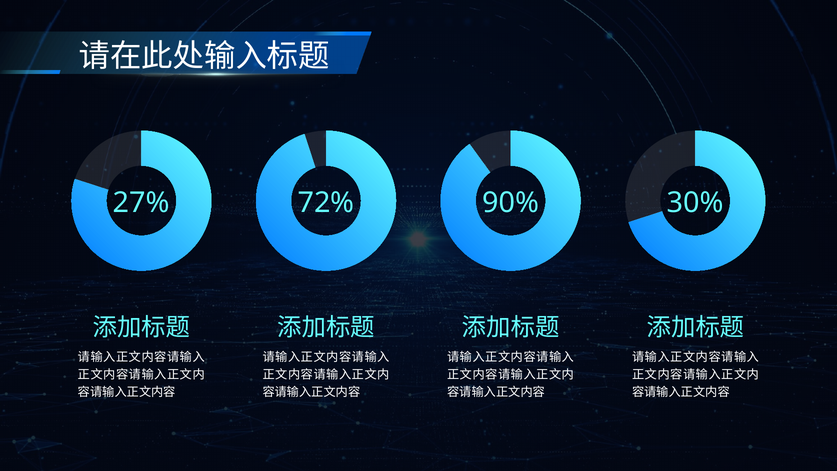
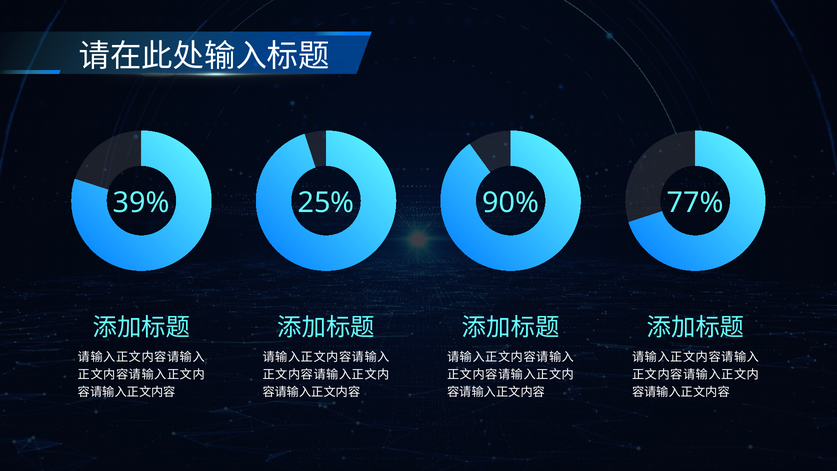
27%: 27% -> 39% (141, 203)
72%: 72% -> 25% (326, 203)
30%: 30% -> 77% (695, 203)
